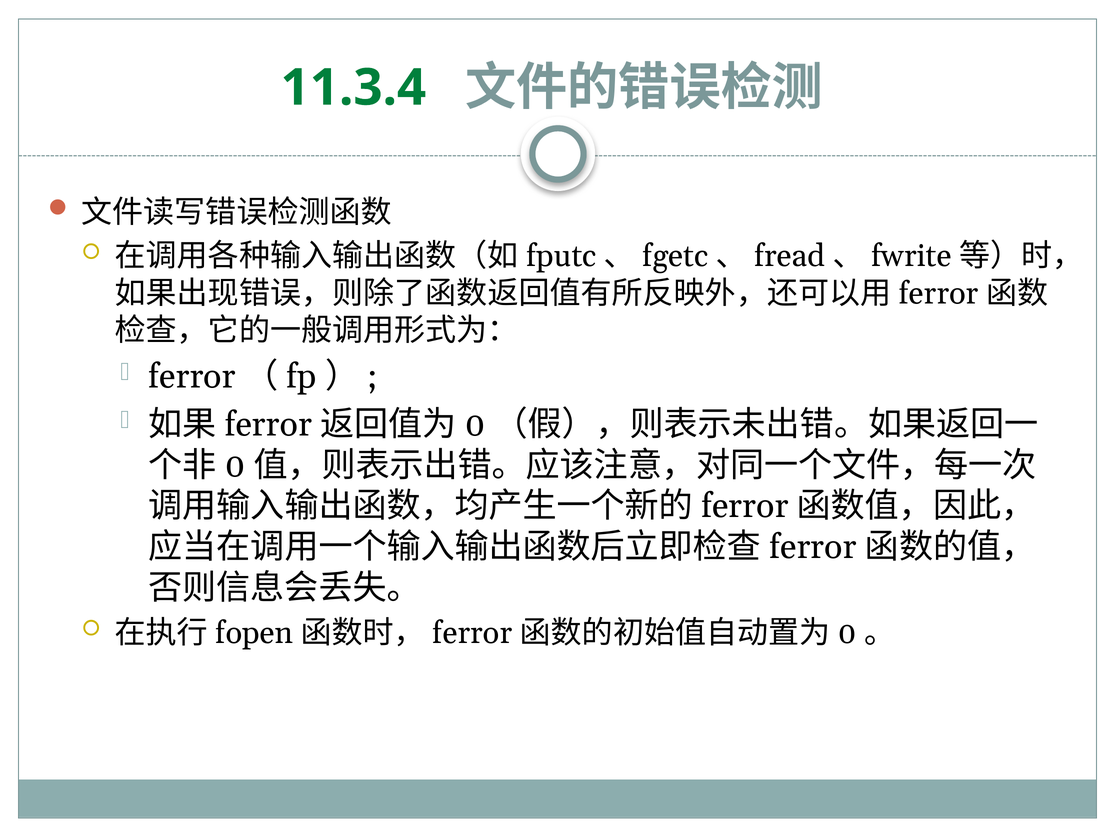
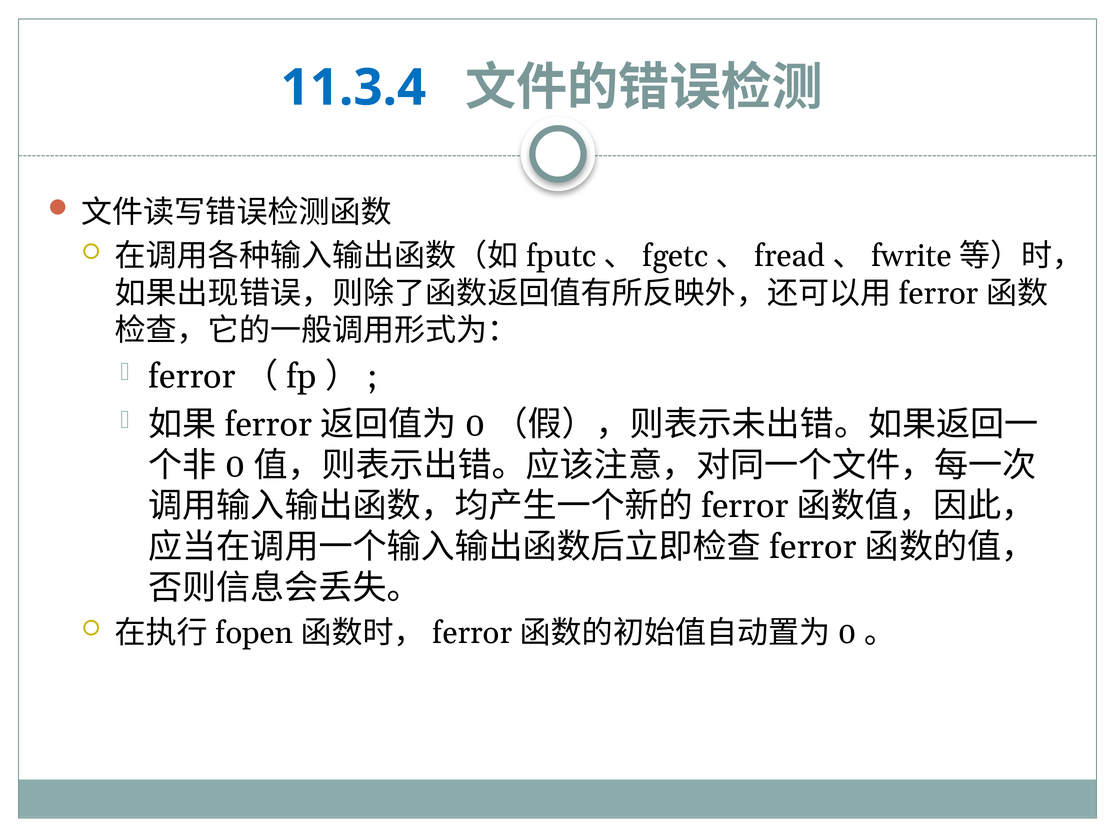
11.3.4 colour: green -> blue (353, 88)
